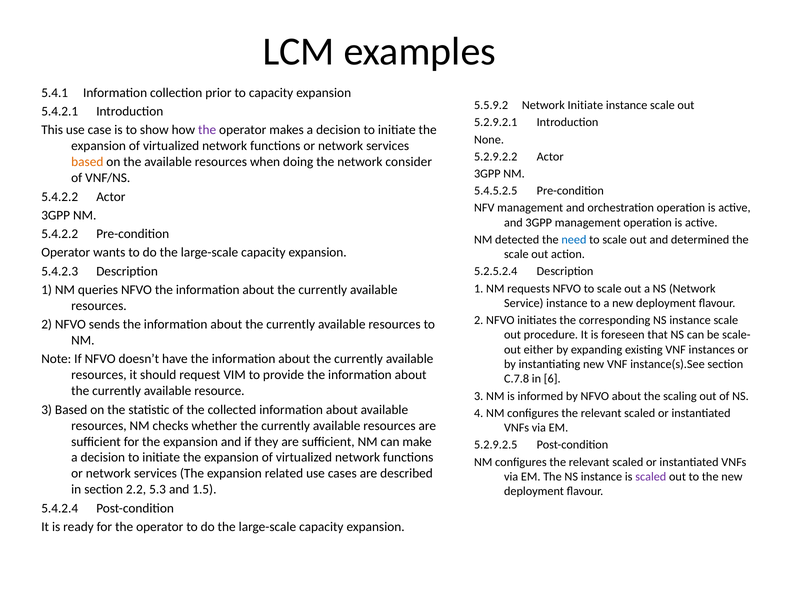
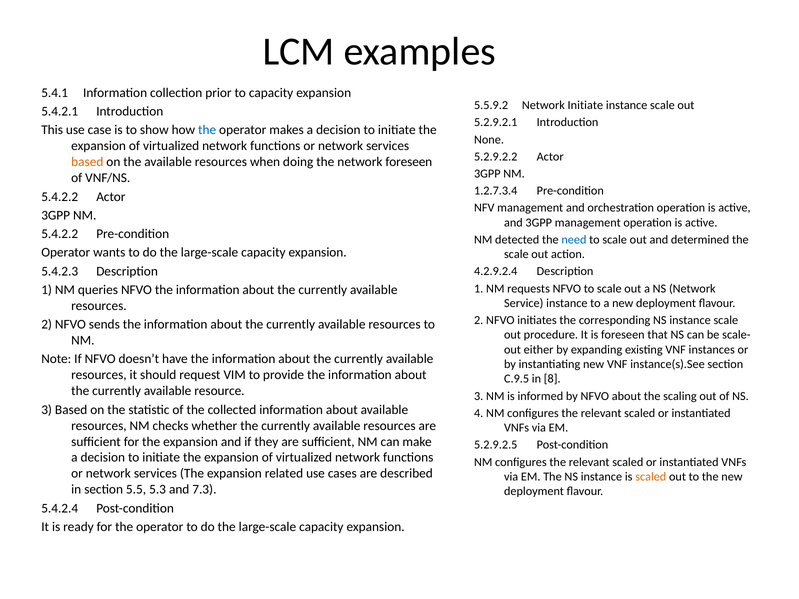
the colour: purple -> blue (207, 130)
network consider: consider -> foreseen (409, 162)
5.4.5.2.5: 5.4.5.2.5 -> 1.2.7.3.4 (496, 191)
5.2.5.2.4: 5.2.5.2.4 -> 4.2.9.2.4 (496, 272)
C.7.8: C.7.8 -> C.9.5 (517, 379)
6: 6 -> 8 (552, 379)
scaled colour: purple -> orange (651, 477)
2.2: 2.2 -> 5.5 (136, 490)
1.5: 1.5 -> 7.3 (204, 490)
